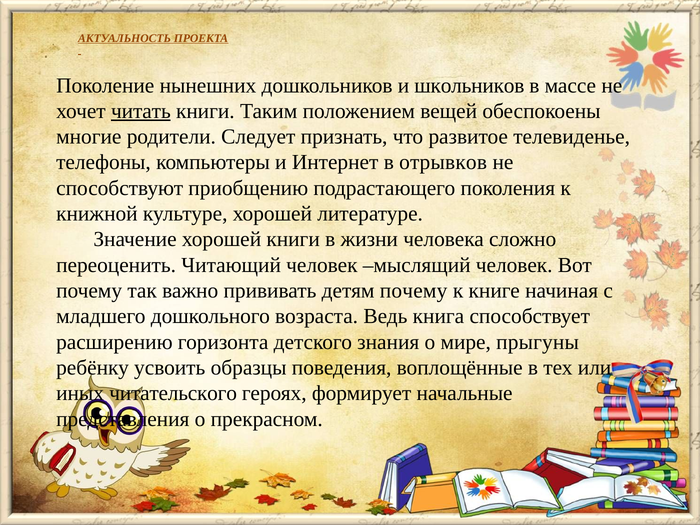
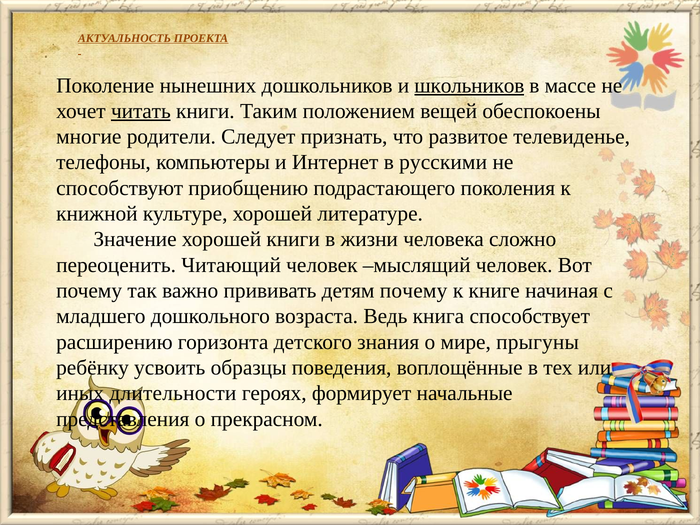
школьников underline: none -> present (469, 85)
отрывков: отрывков -> русскими (443, 162)
читательского: читательского -> длительности (173, 393)
